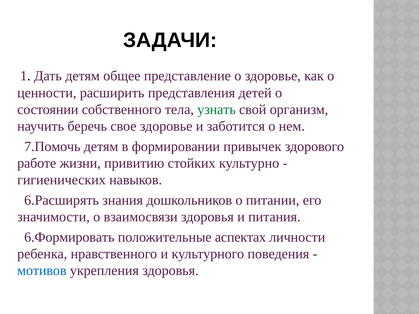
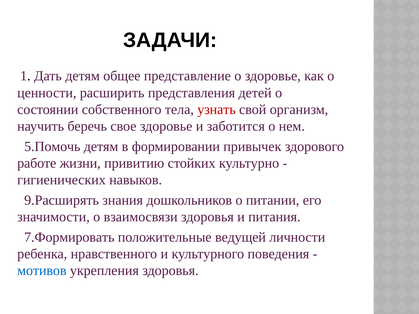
узнать colour: green -> red (217, 110)
7.Помочь: 7.Помочь -> 5.Помочь (52, 147)
6.Расширять: 6.Расширять -> 9.Расширять (62, 200)
6.Формировать: 6.Формировать -> 7.Формировать (69, 237)
аспектах: аспектах -> ведущей (240, 237)
